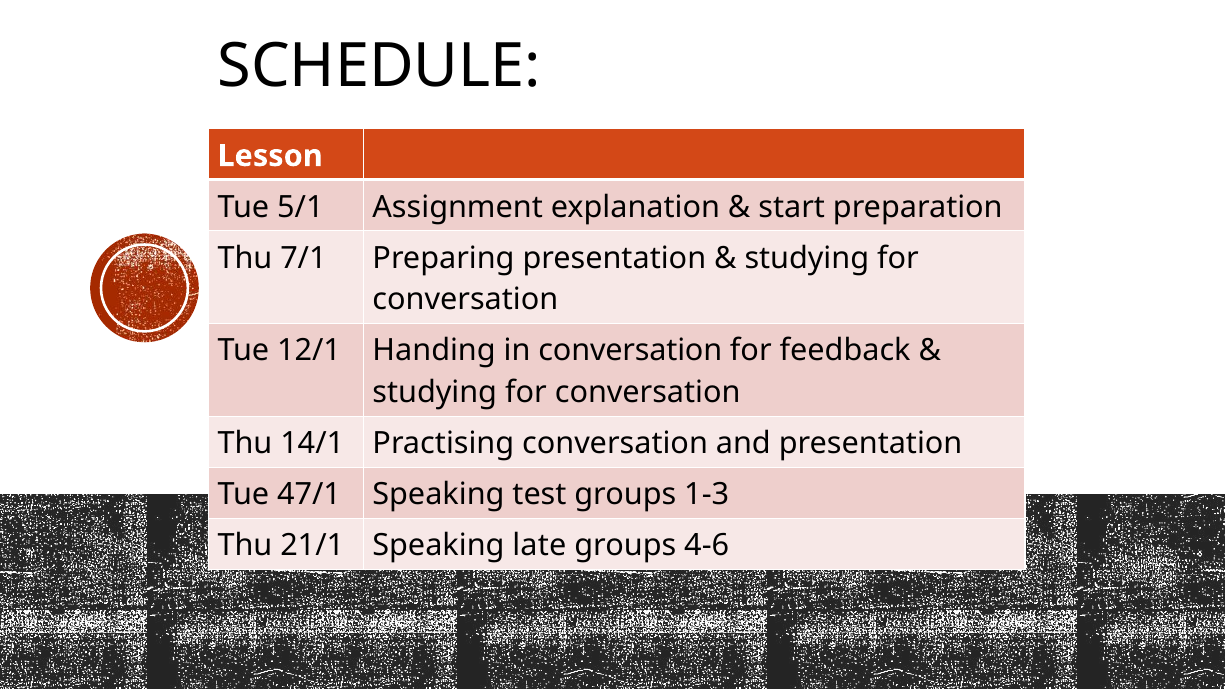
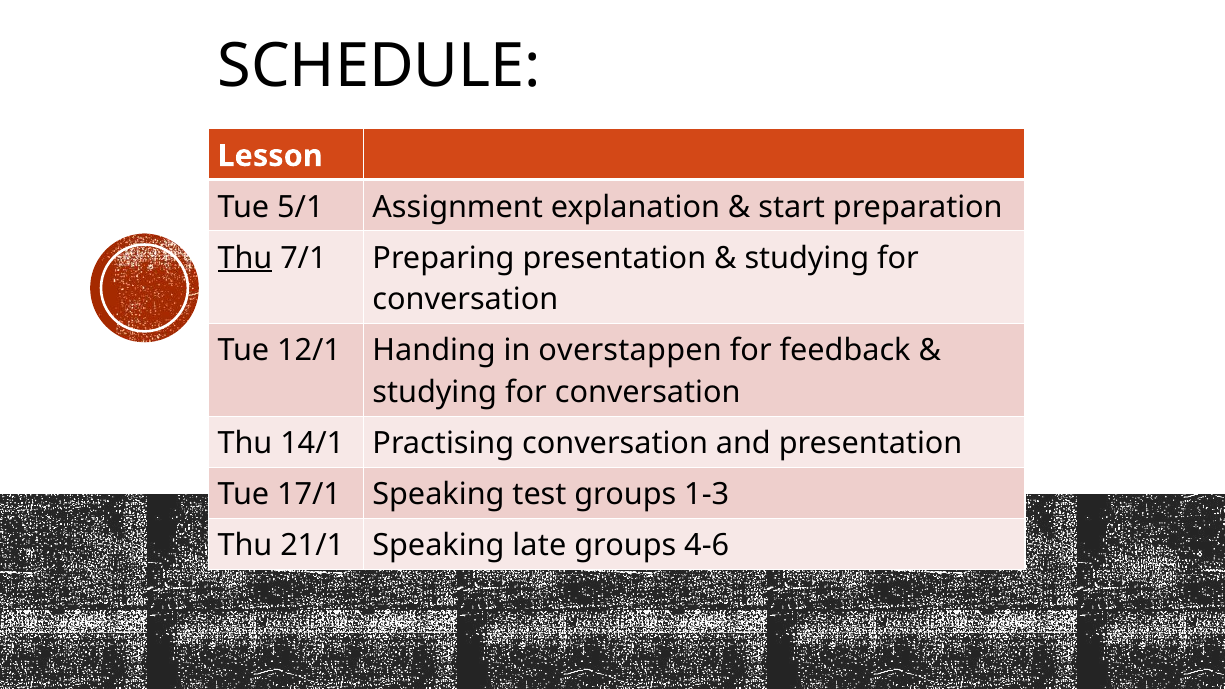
Thu underline: none -> present (245, 258)
in conversation: conversation -> overstappen (630, 351)
47/1: 47/1 -> 17/1 (309, 495)
